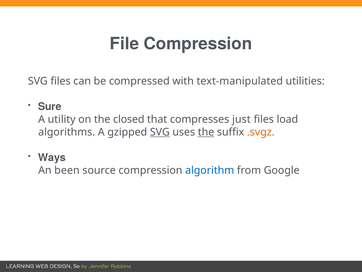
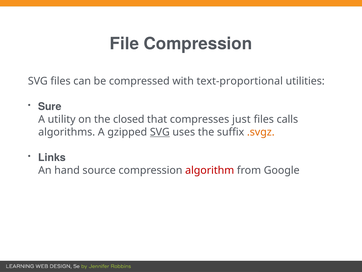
text-manipulated: text-manipulated -> text-proportional (240, 81)
load: load -> calls (287, 119)
the underline: present -> none (206, 132)
Ways: Ways -> Links (52, 157)
been: been -> hand (67, 170)
algorithm colour: blue -> red (210, 170)
